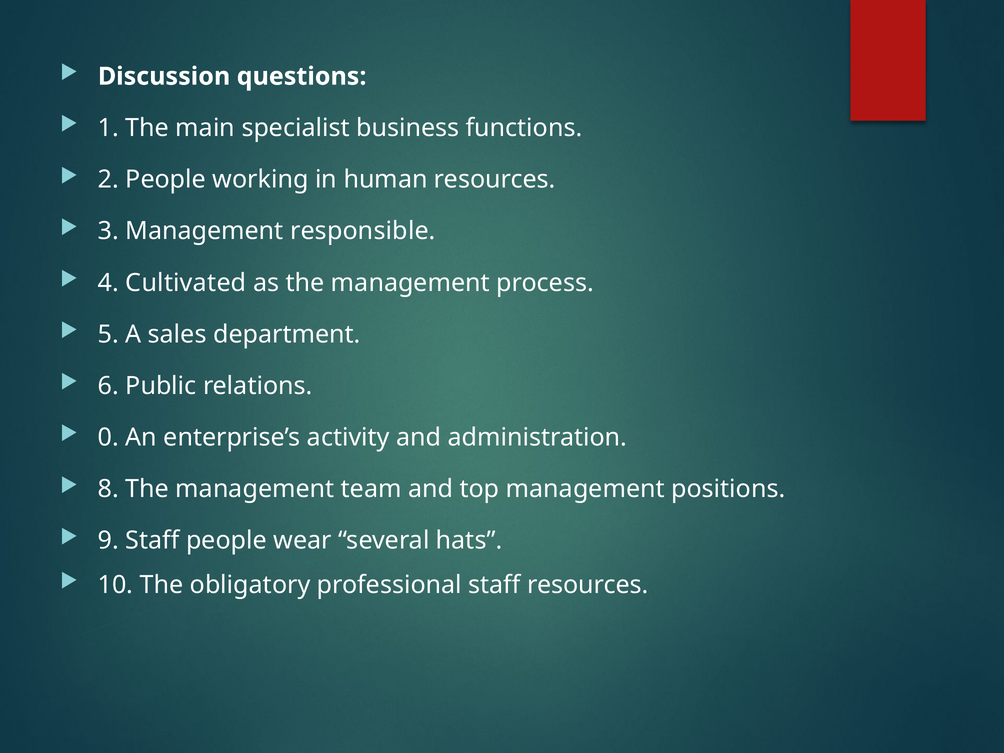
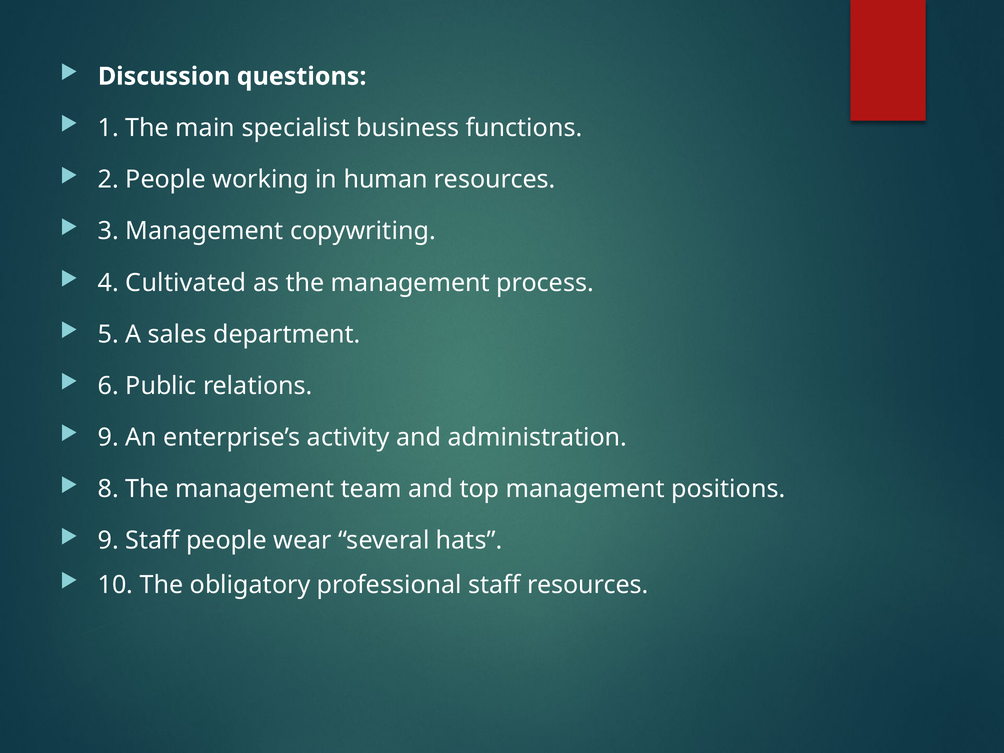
responsible: responsible -> copywriting (363, 231)
0: 0 -> 9 (108, 438)
